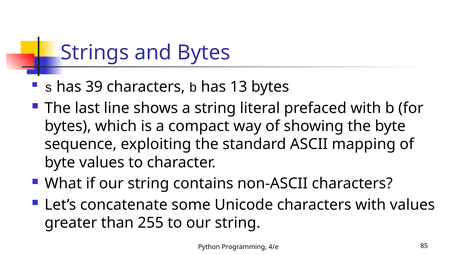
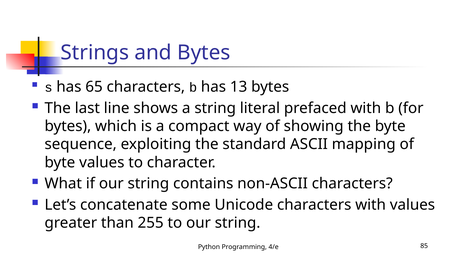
39: 39 -> 65 (94, 87)
